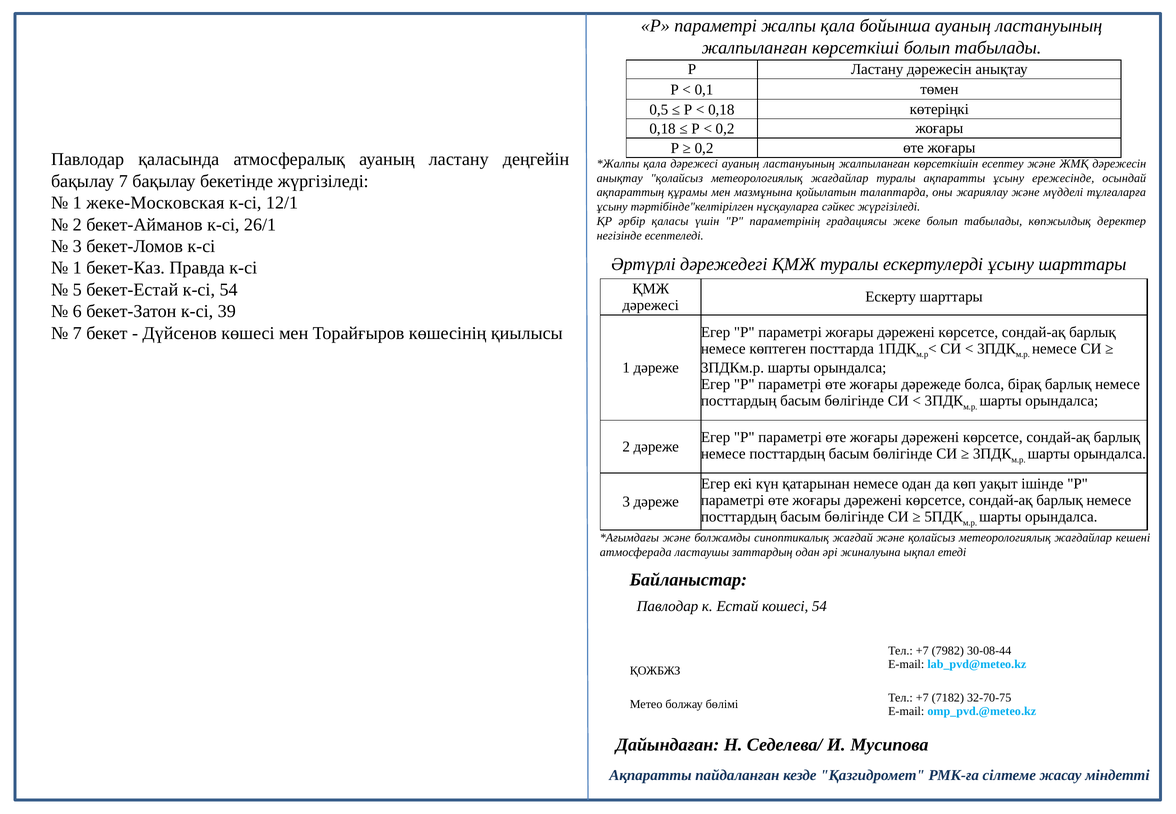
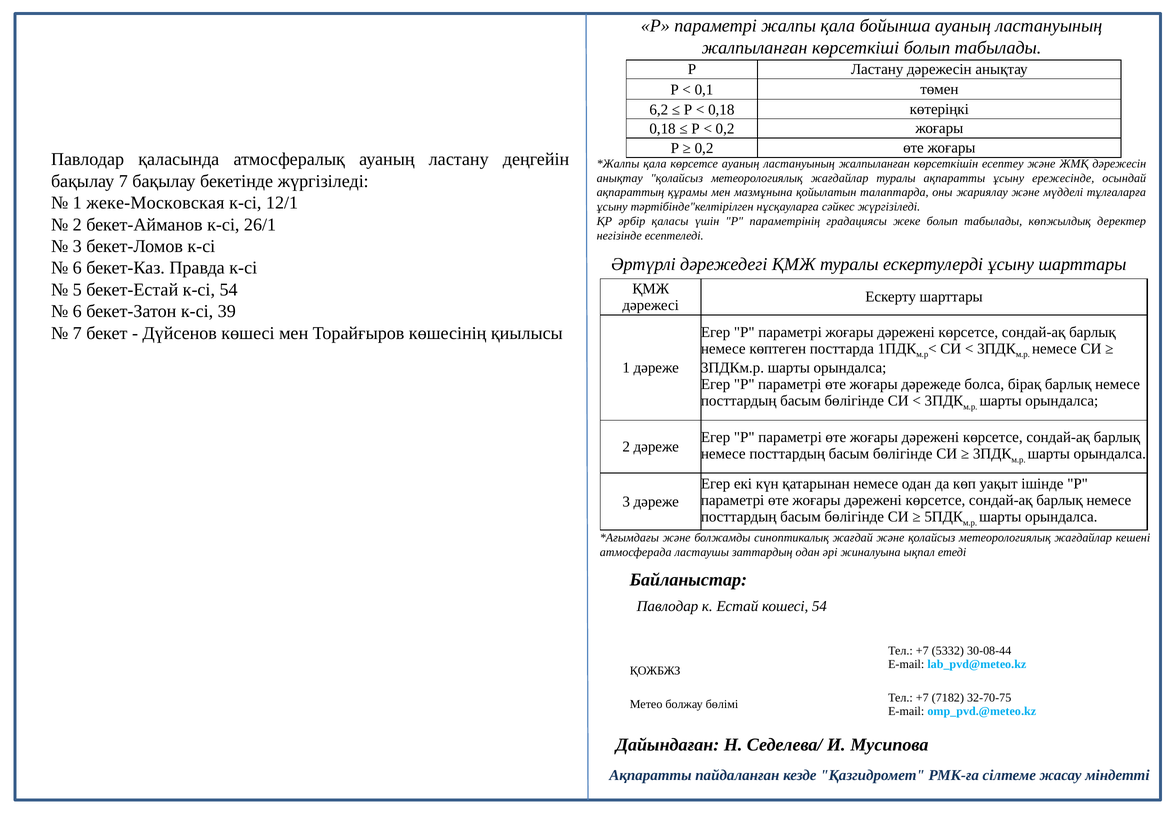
0,5: 0,5 -> 6,2 (659, 110)
қала дәрежесі: дәрежесі -> көрсетсе (694, 164)
1: 1 -> 6 (77, 268)
7982: 7982 -> 5332 (948, 651)
